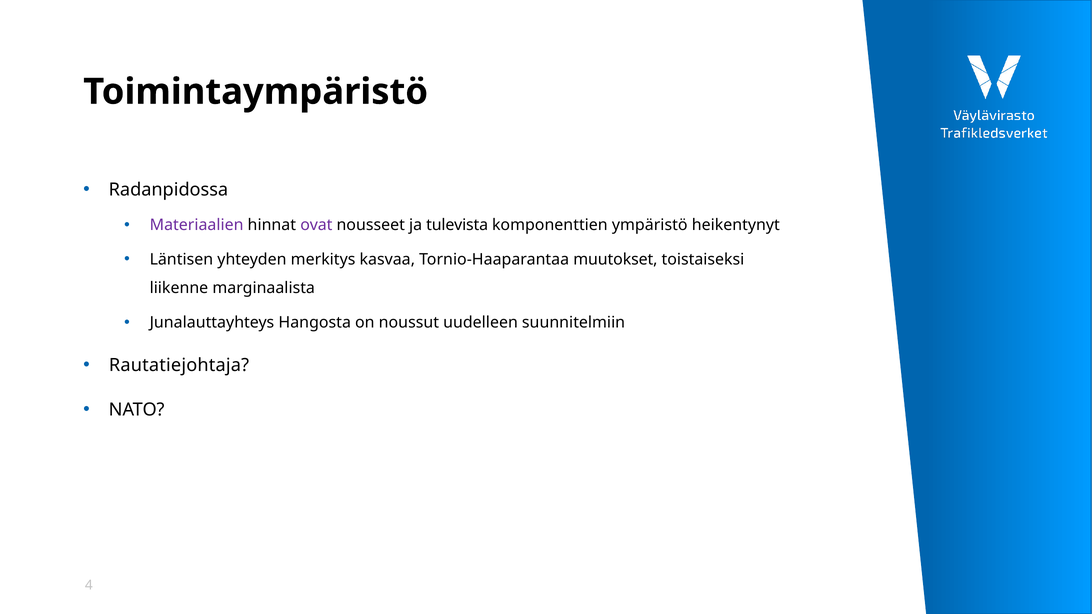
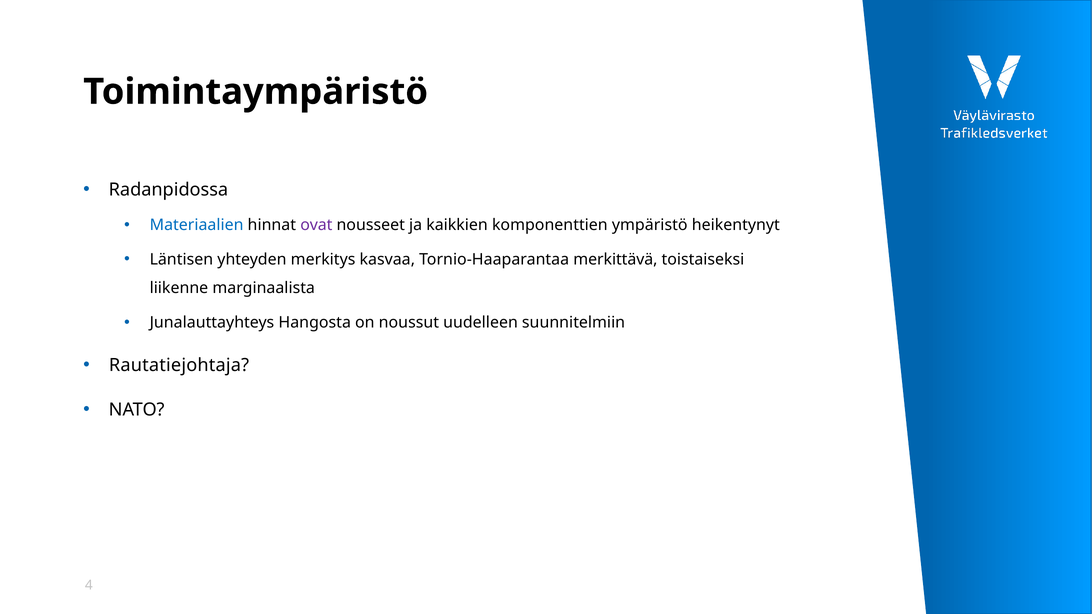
Materiaalien colour: purple -> blue (197, 225)
tulevista: tulevista -> kaikkien (457, 225)
muutokset: muutokset -> merkittävä (615, 260)
